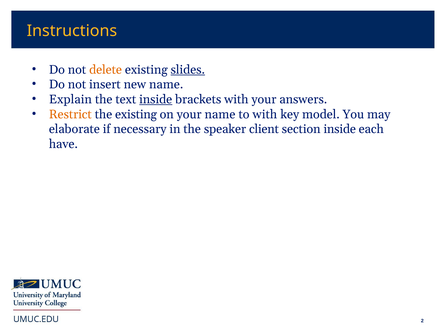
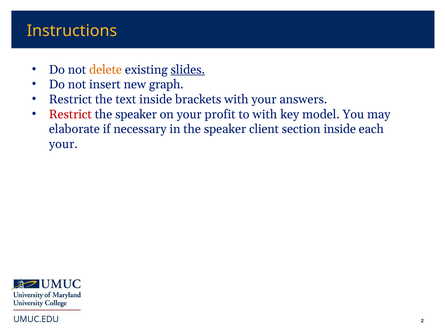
new name: name -> graph (166, 85)
Explain: Explain -> Restrict (70, 99)
inside underline: present -> none (156, 99)
Restrict colour: orange -> red (70, 114)
existing: existing -> speaker (136, 114)
your name: name -> profit (220, 114)
have: have -> your (63, 144)
